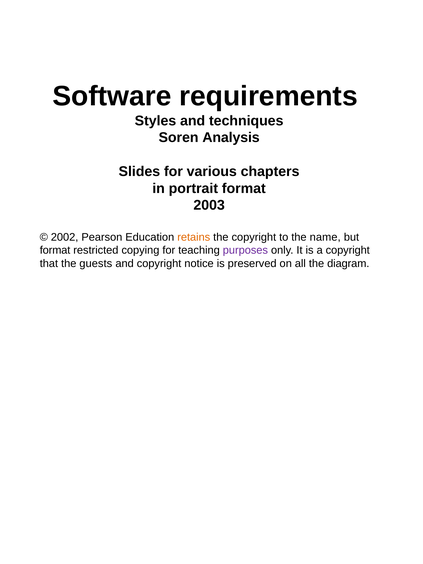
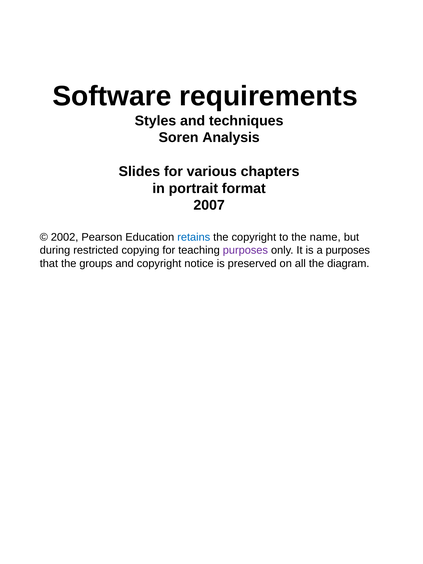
2003: 2003 -> 2007 (209, 205)
retains colour: orange -> blue (194, 237)
format: format -> during (55, 250)
a copyright: copyright -> purposes (348, 250)
guests: guests -> groups (96, 263)
